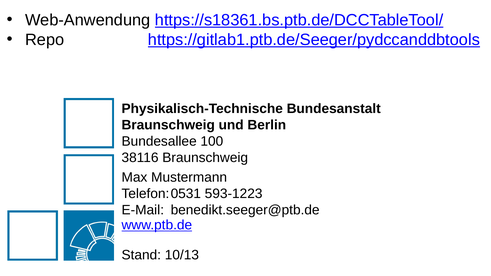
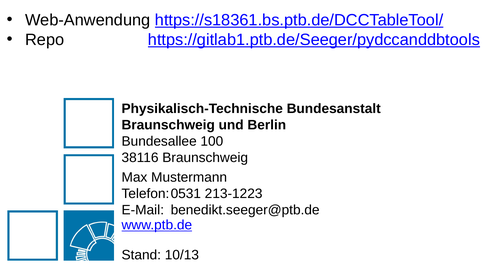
593-1223: 593-1223 -> 213-1223 (234, 194)
